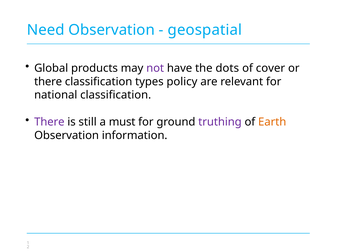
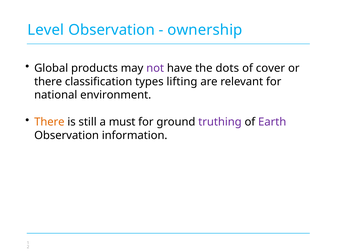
Need: Need -> Level (46, 30)
geospatial: geospatial -> ownership (205, 30)
policy: policy -> lifting (182, 82)
national classification: classification -> environment (116, 95)
There colour: purple -> orange (49, 122)
Earth colour: orange -> purple (272, 122)
